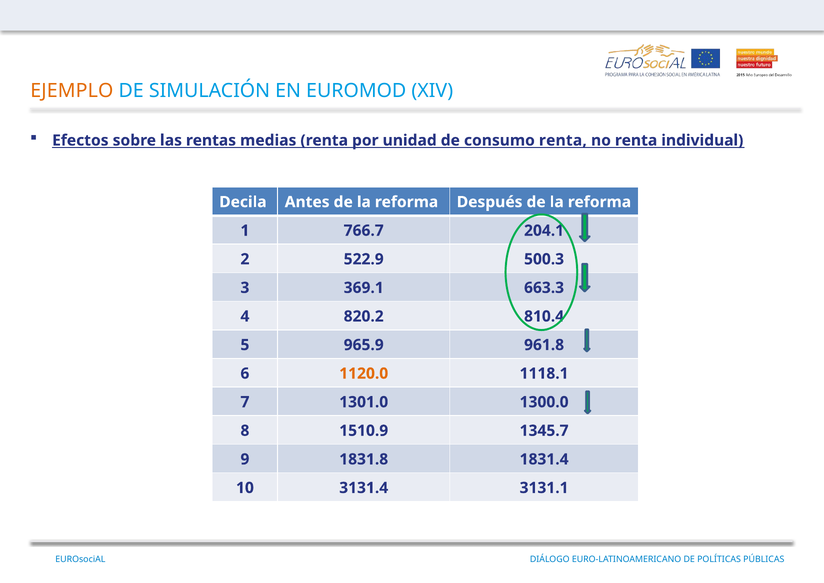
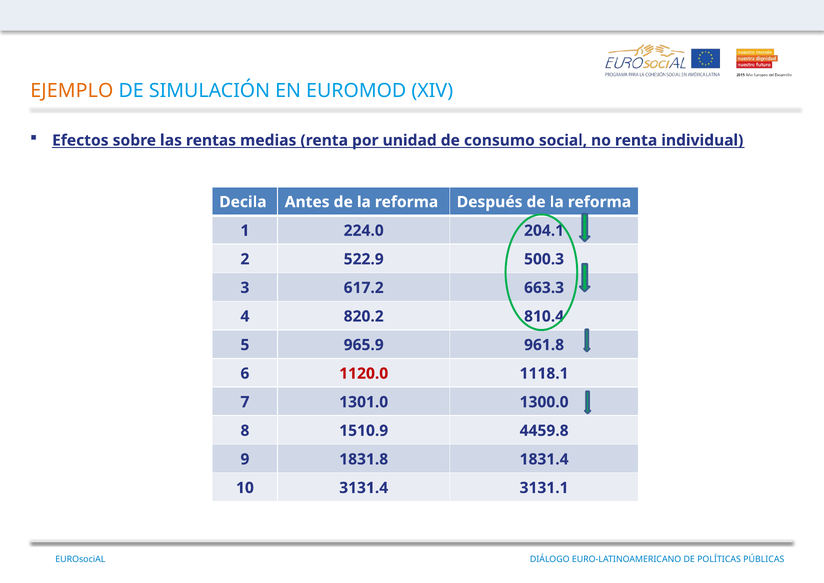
consumo renta: renta -> social (563, 140)
766.7: 766.7 -> 224.0 (364, 231)
369.1: 369.1 -> 617.2 (364, 288)
1120.0 colour: orange -> red (364, 374)
1345.7: 1345.7 -> 4459.8 (544, 431)
